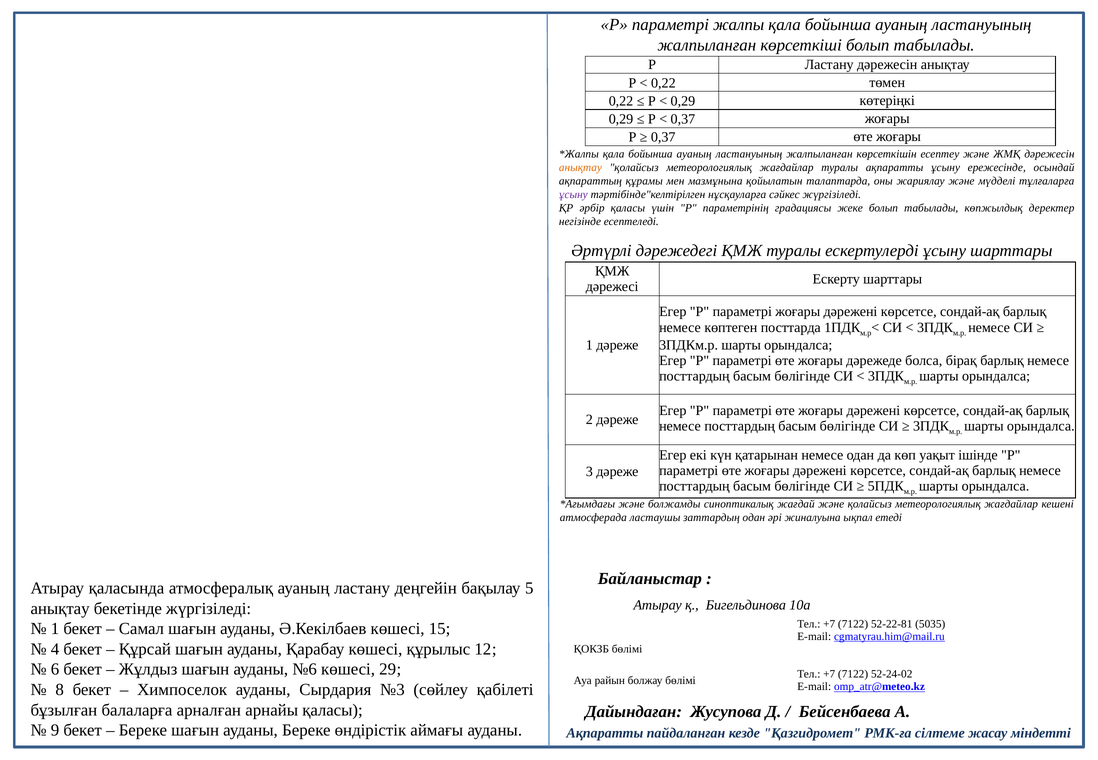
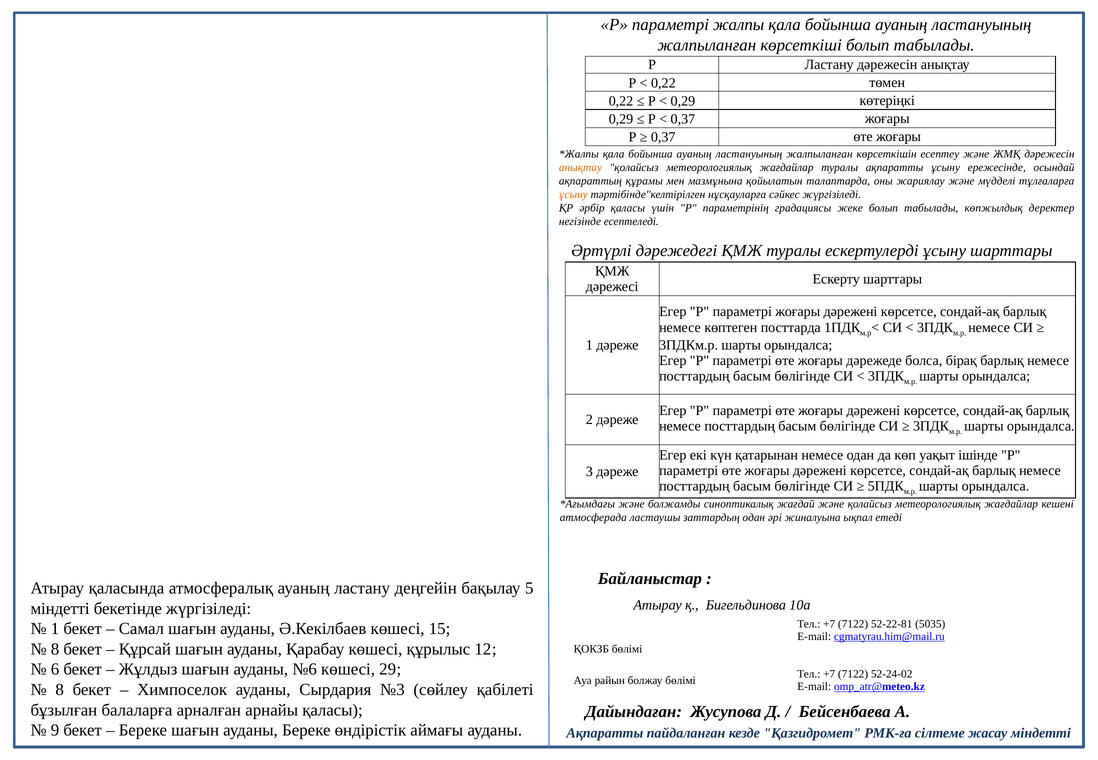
ұсыну colour: purple -> orange (573, 194)
анықтау: анықтау -> міндетті (60, 609)
4: 4 -> 8 (55, 649)
